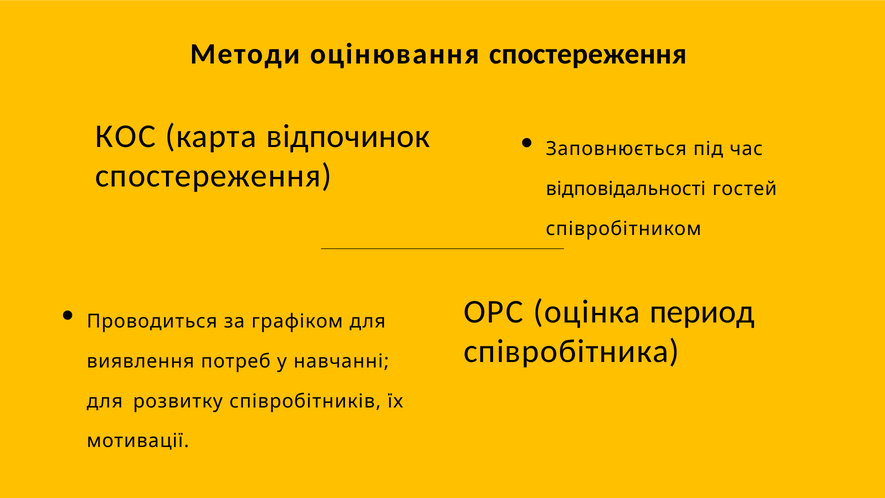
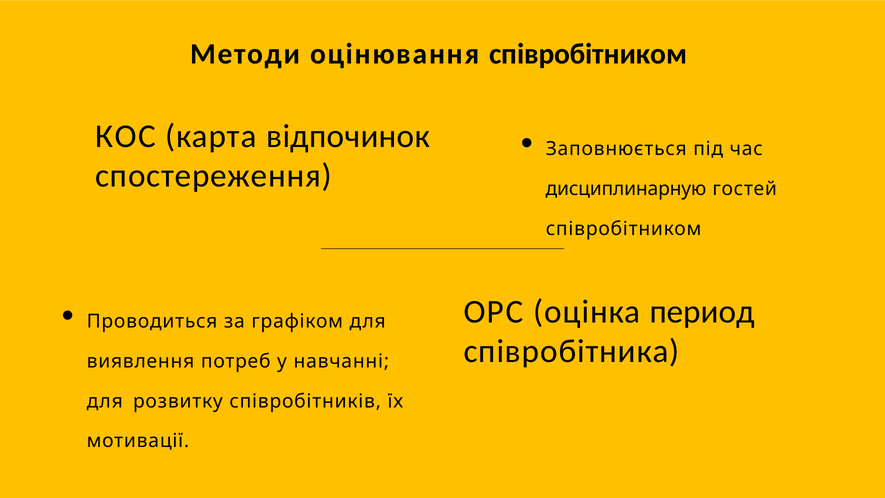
оцінювання спостереження: спостереження -> співробітником (588, 54)
відповідальності: відповідальності -> дисциплинарную (626, 189)
